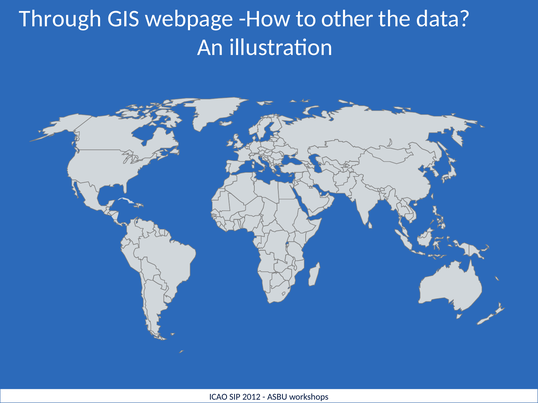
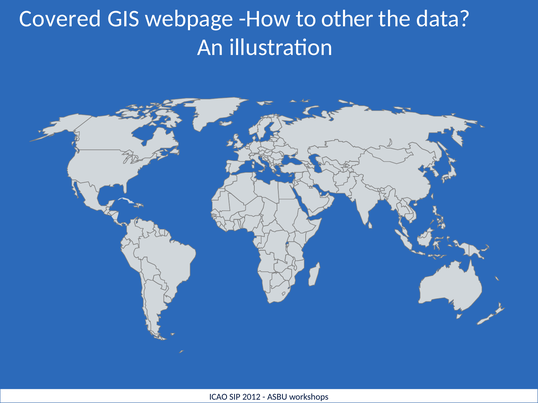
Through: Through -> Covered (60, 19)
